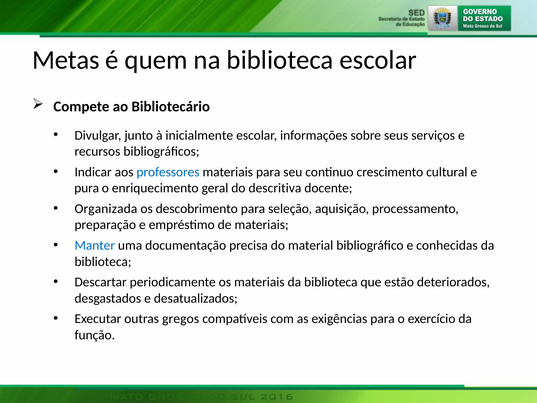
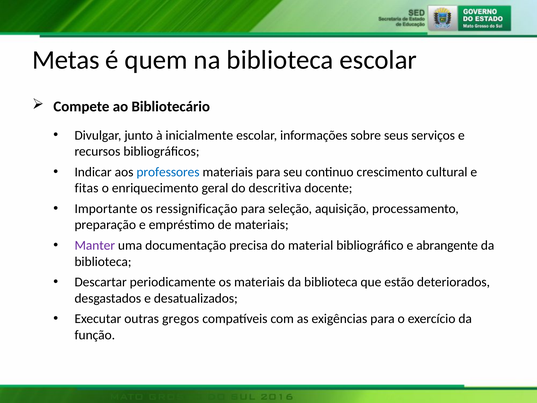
pura: pura -> fitas (87, 188)
Organizada: Organizada -> Importante (106, 209)
descobrimento: descobrimento -> ressignificação (197, 209)
Manter colour: blue -> purple (95, 245)
conhecidas: conhecidas -> abrangente (447, 245)
